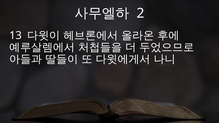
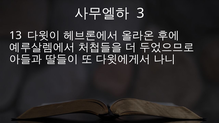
2: 2 -> 3 (141, 13)
